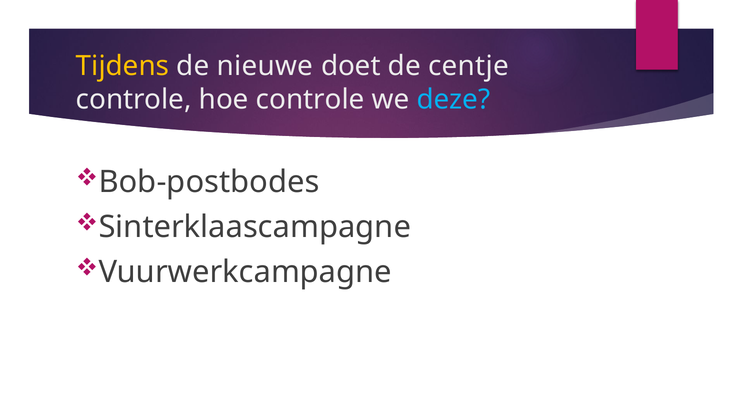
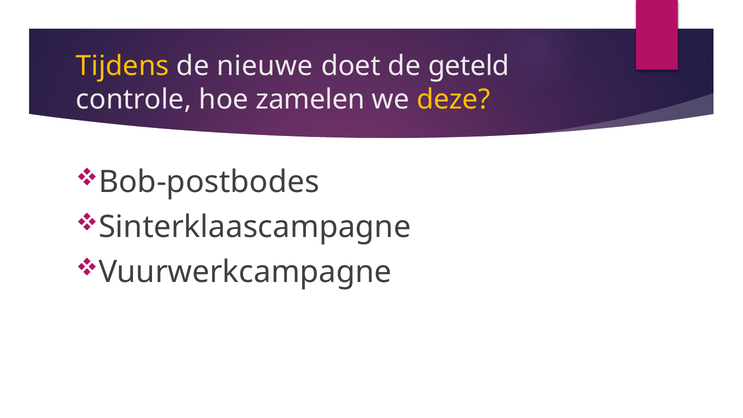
centje: centje -> geteld (469, 66)
hoe controle: controle -> zamelen (310, 100)
deze colour: light blue -> yellow (453, 100)
